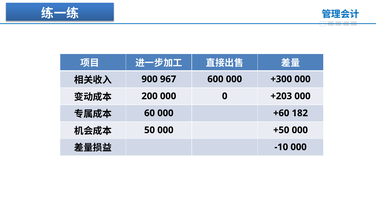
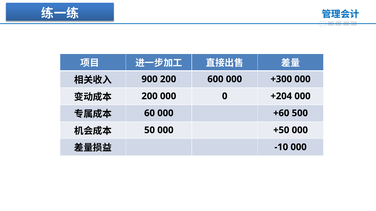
900 967: 967 -> 200 (168, 79)
+203: +203 -> +204 (281, 96)
182: 182 -> 500 (300, 113)
